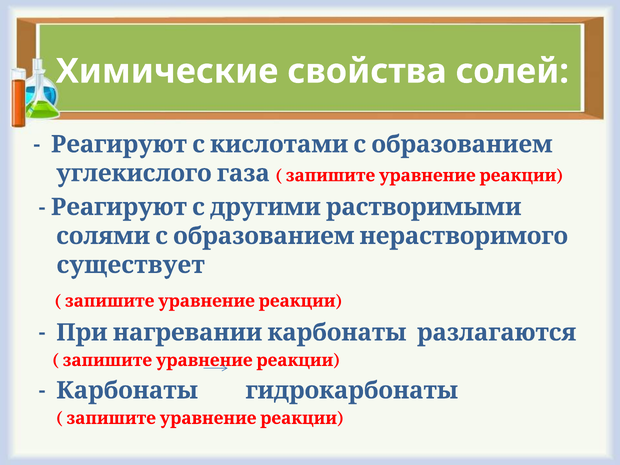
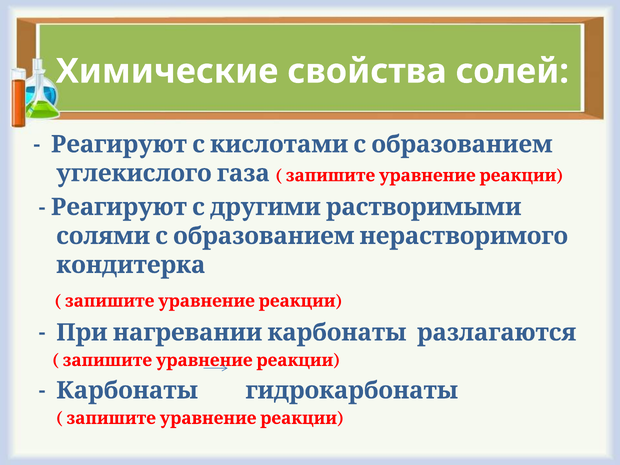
существует: существует -> кондитерка (131, 265)
